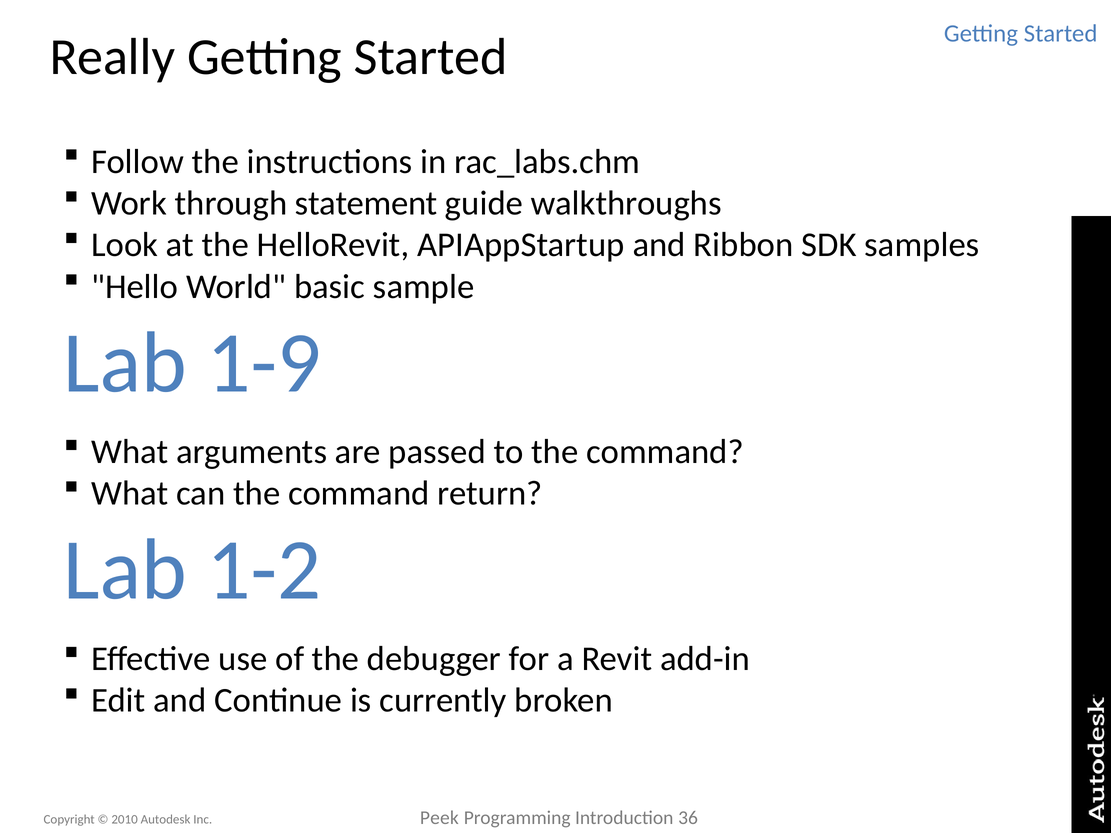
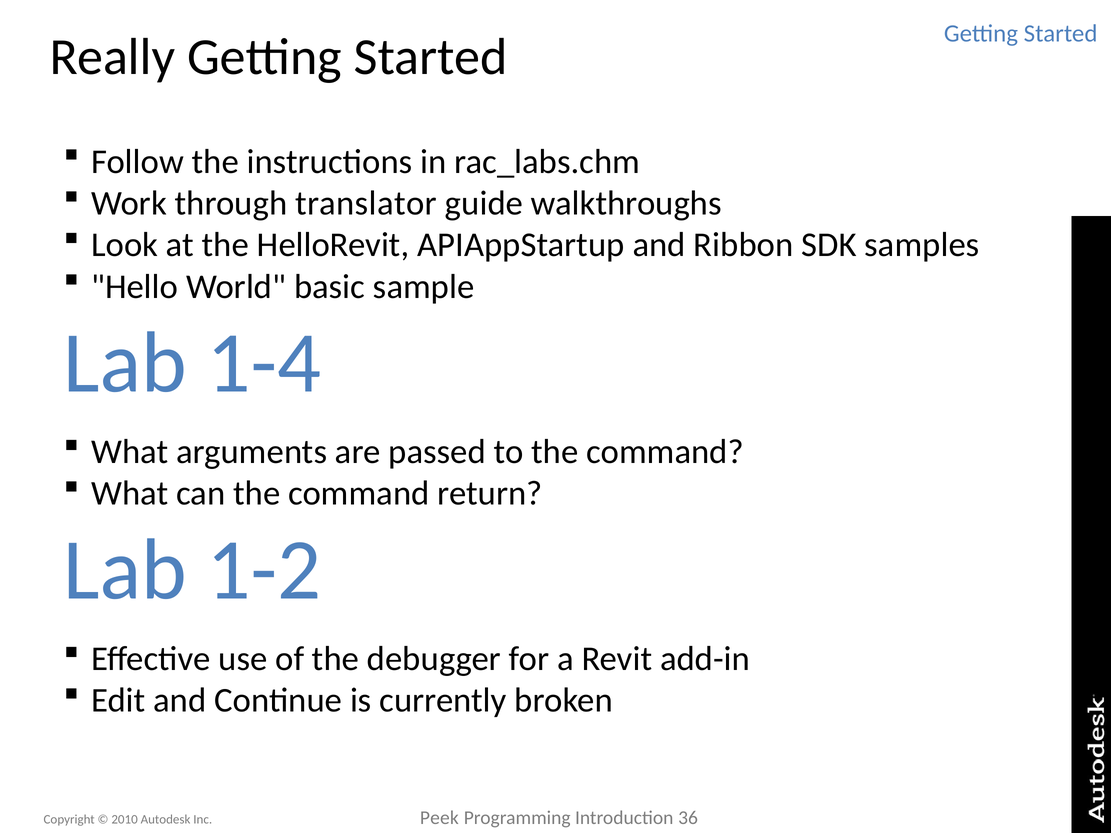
statement: statement -> translator (366, 203)
1-9: 1-9 -> 1-4 (264, 363)
